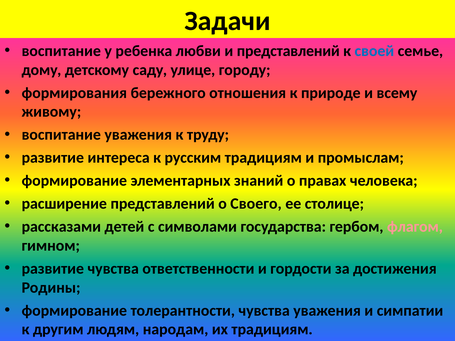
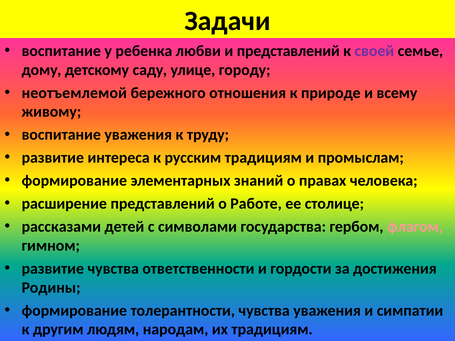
своей colour: blue -> purple (374, 51)
формирования: формирования -> неотъемлемой (74, 93)
Своего: Своего -> Работе (256, 204)
